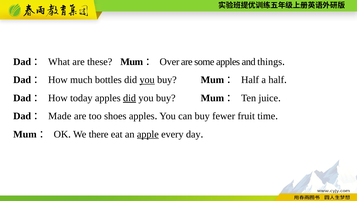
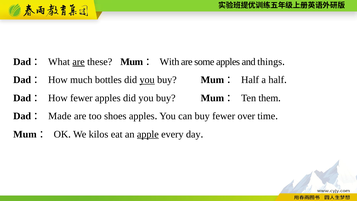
are underline: none -> present (79, 62)
Over: Over -> With (170, 62)
How today: today -> fewer (81, 98)
did underline: present -> none (130, 98)
juice: juice -> them (268, 98)
fruit: fruit -> over (246, 116)
there: there -> kilos (99, 134)
